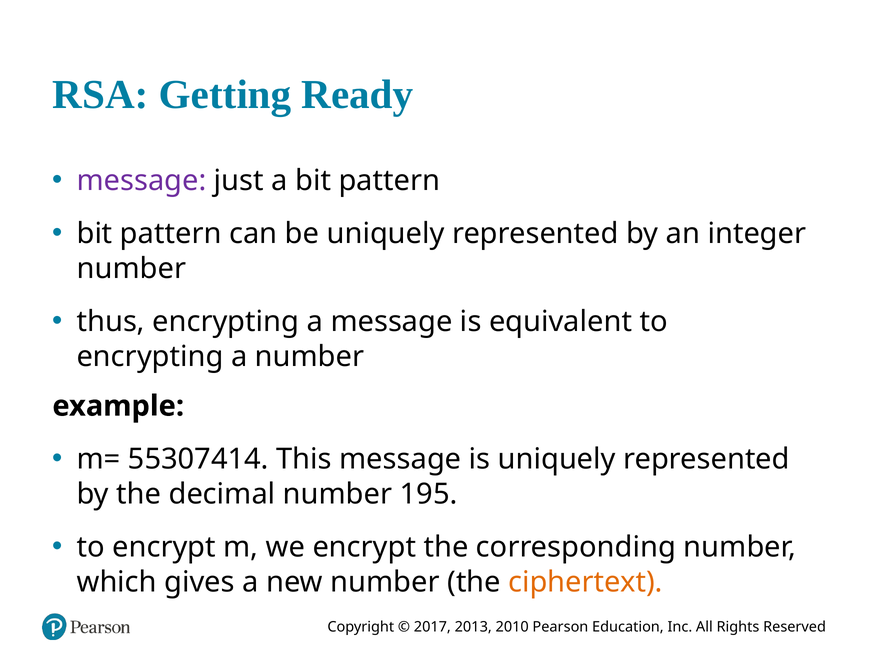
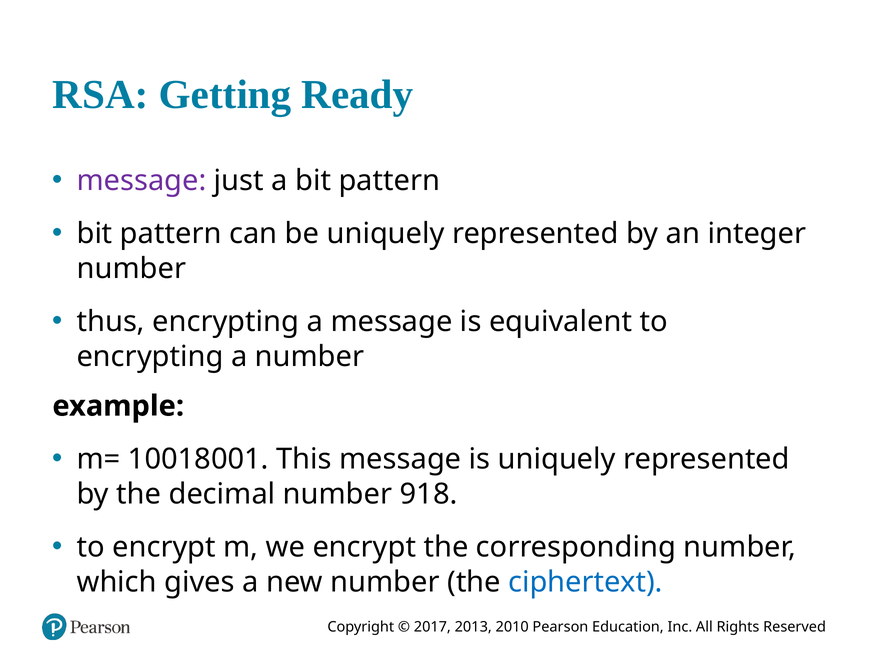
55307414: 55307414 -> 10018001 (198, 459)
195: 195 -> 918 (429, 494)
ciphertext colour: orange -> blue (586, 582)
